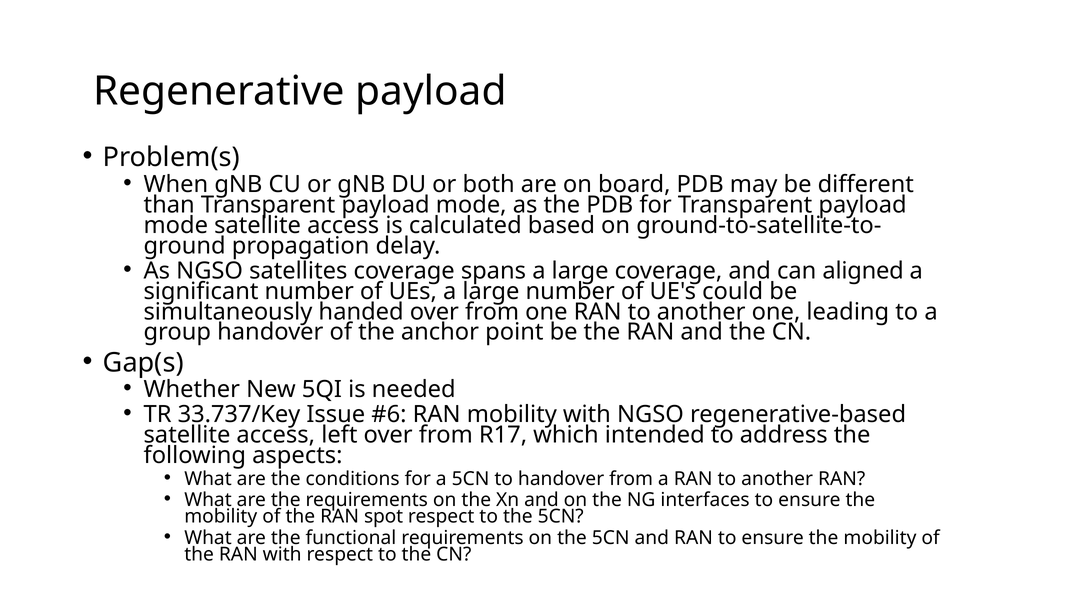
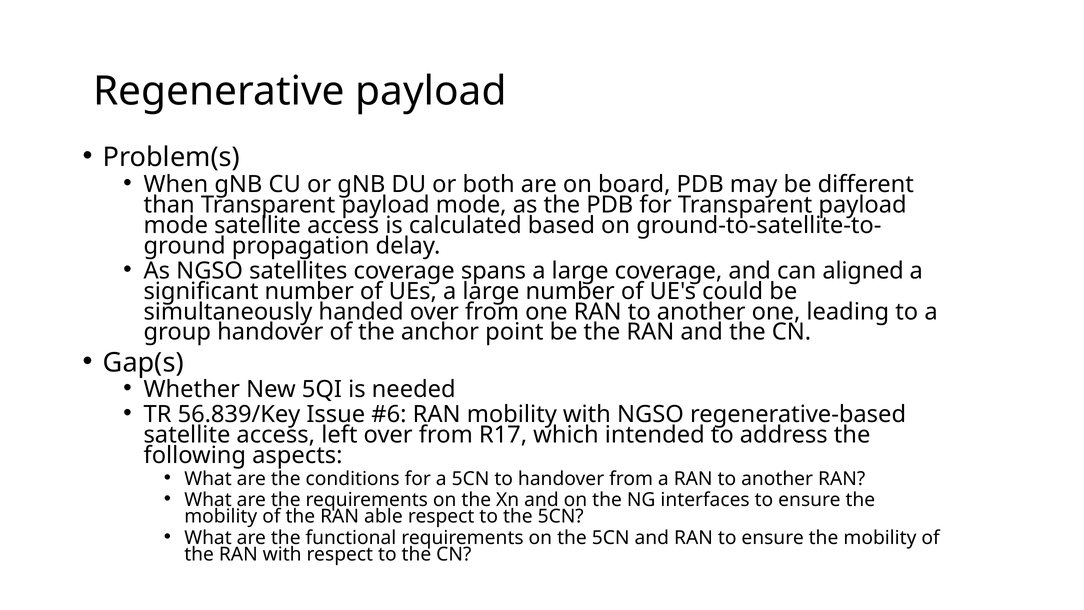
33.737/Key: 33.737/Key -> 56.839/Key (239, 414)
spot: spot -> able (383, 516)
